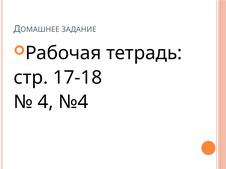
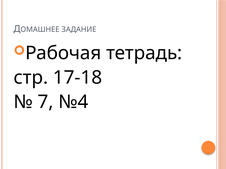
4: 4 -> 7 (46, 102)
